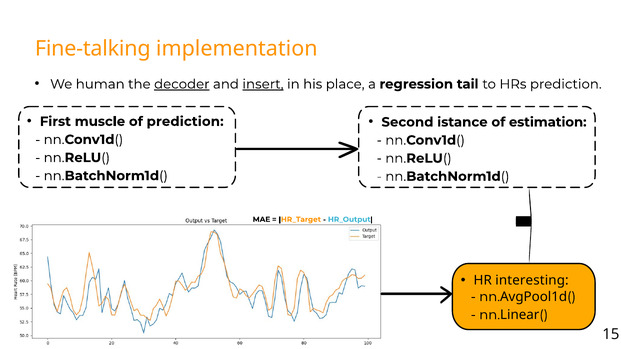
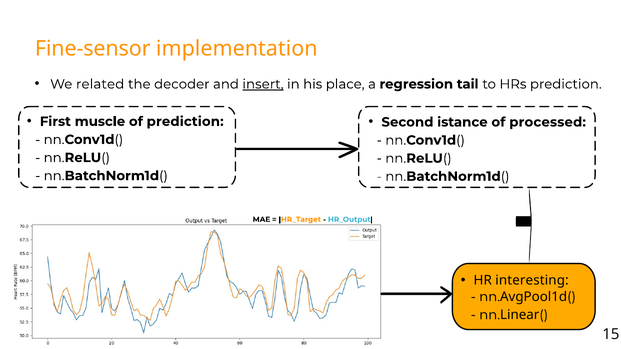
Fine-talking: Fine-talking -> Fine-sensor (93, 49)
human: human -> related (100, 84)
decoder underline: present -> none (182, 84)
estimation: estimation -> processed (548, 122)
